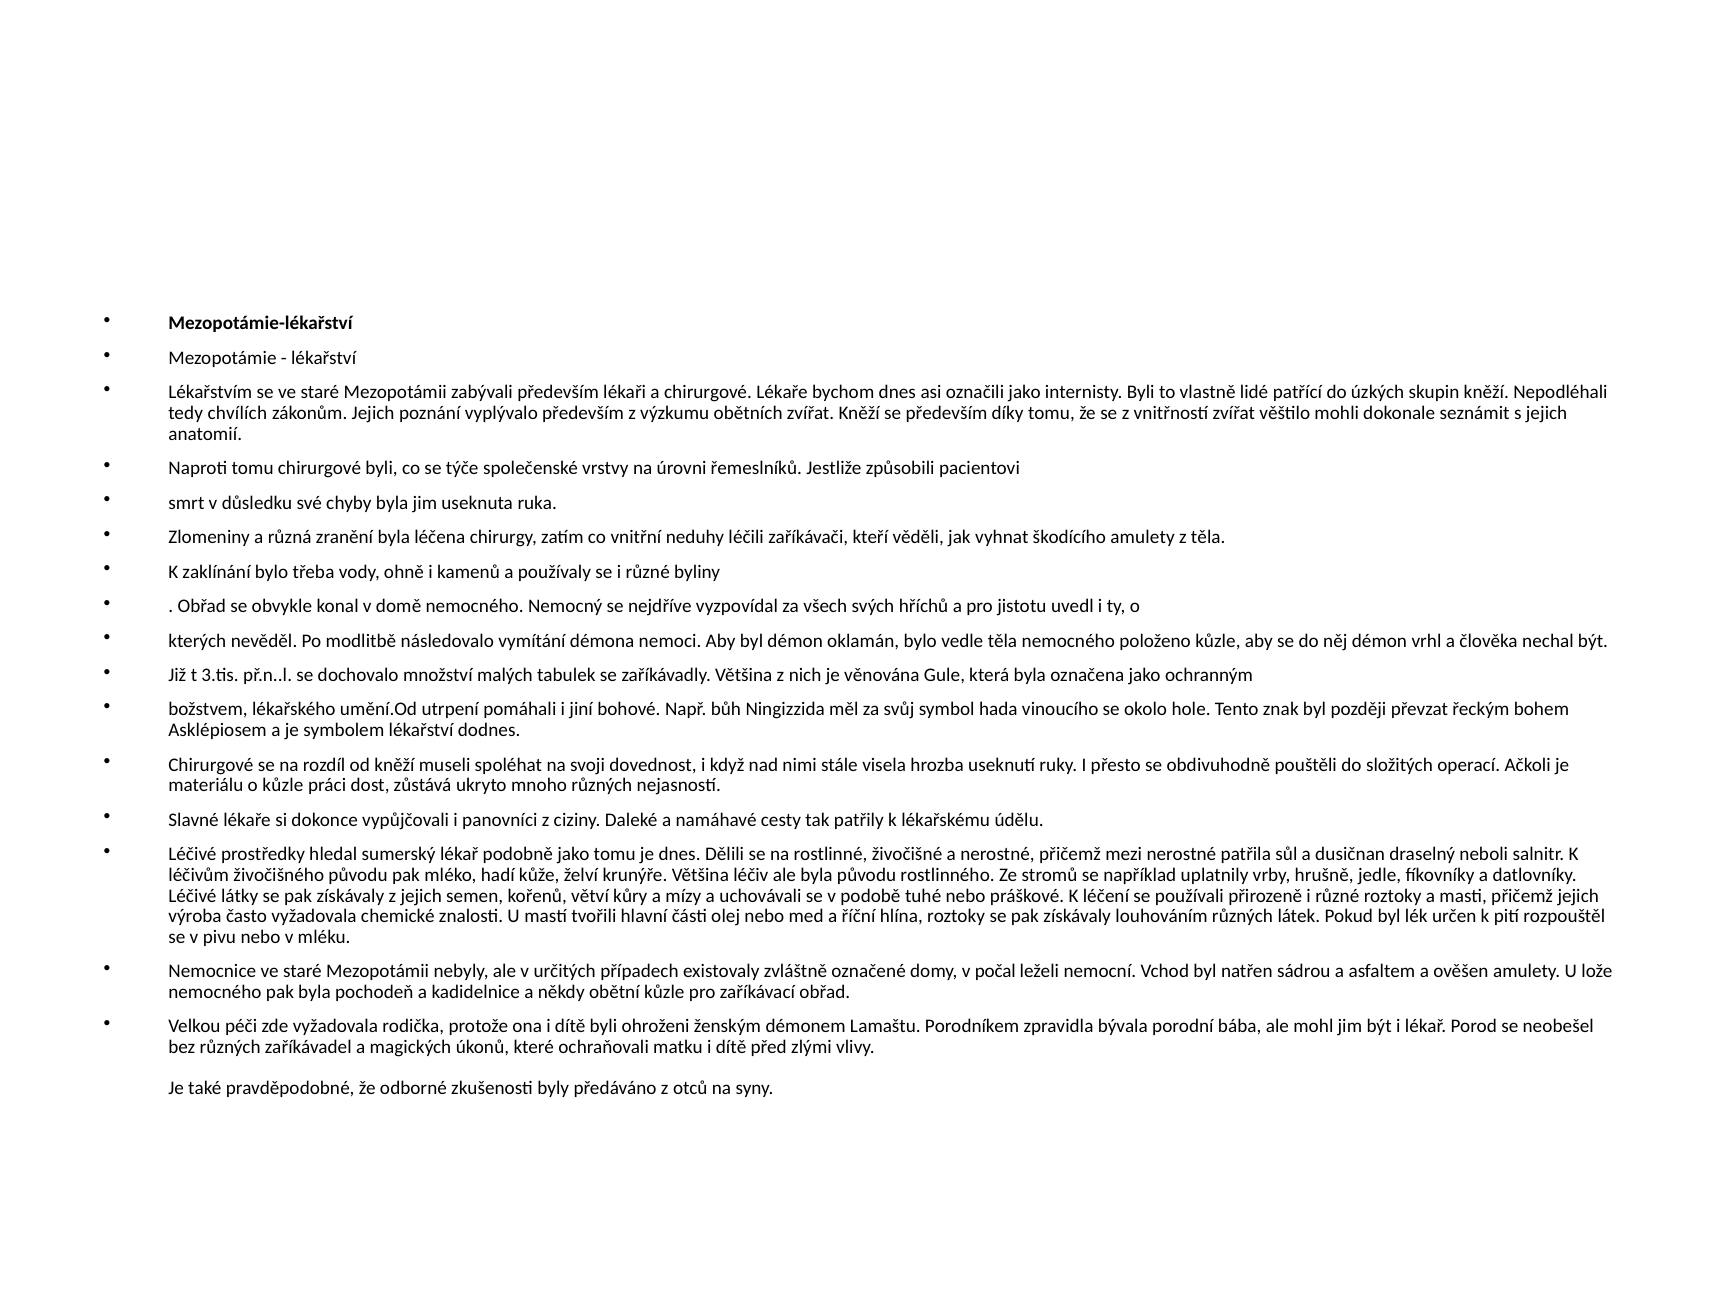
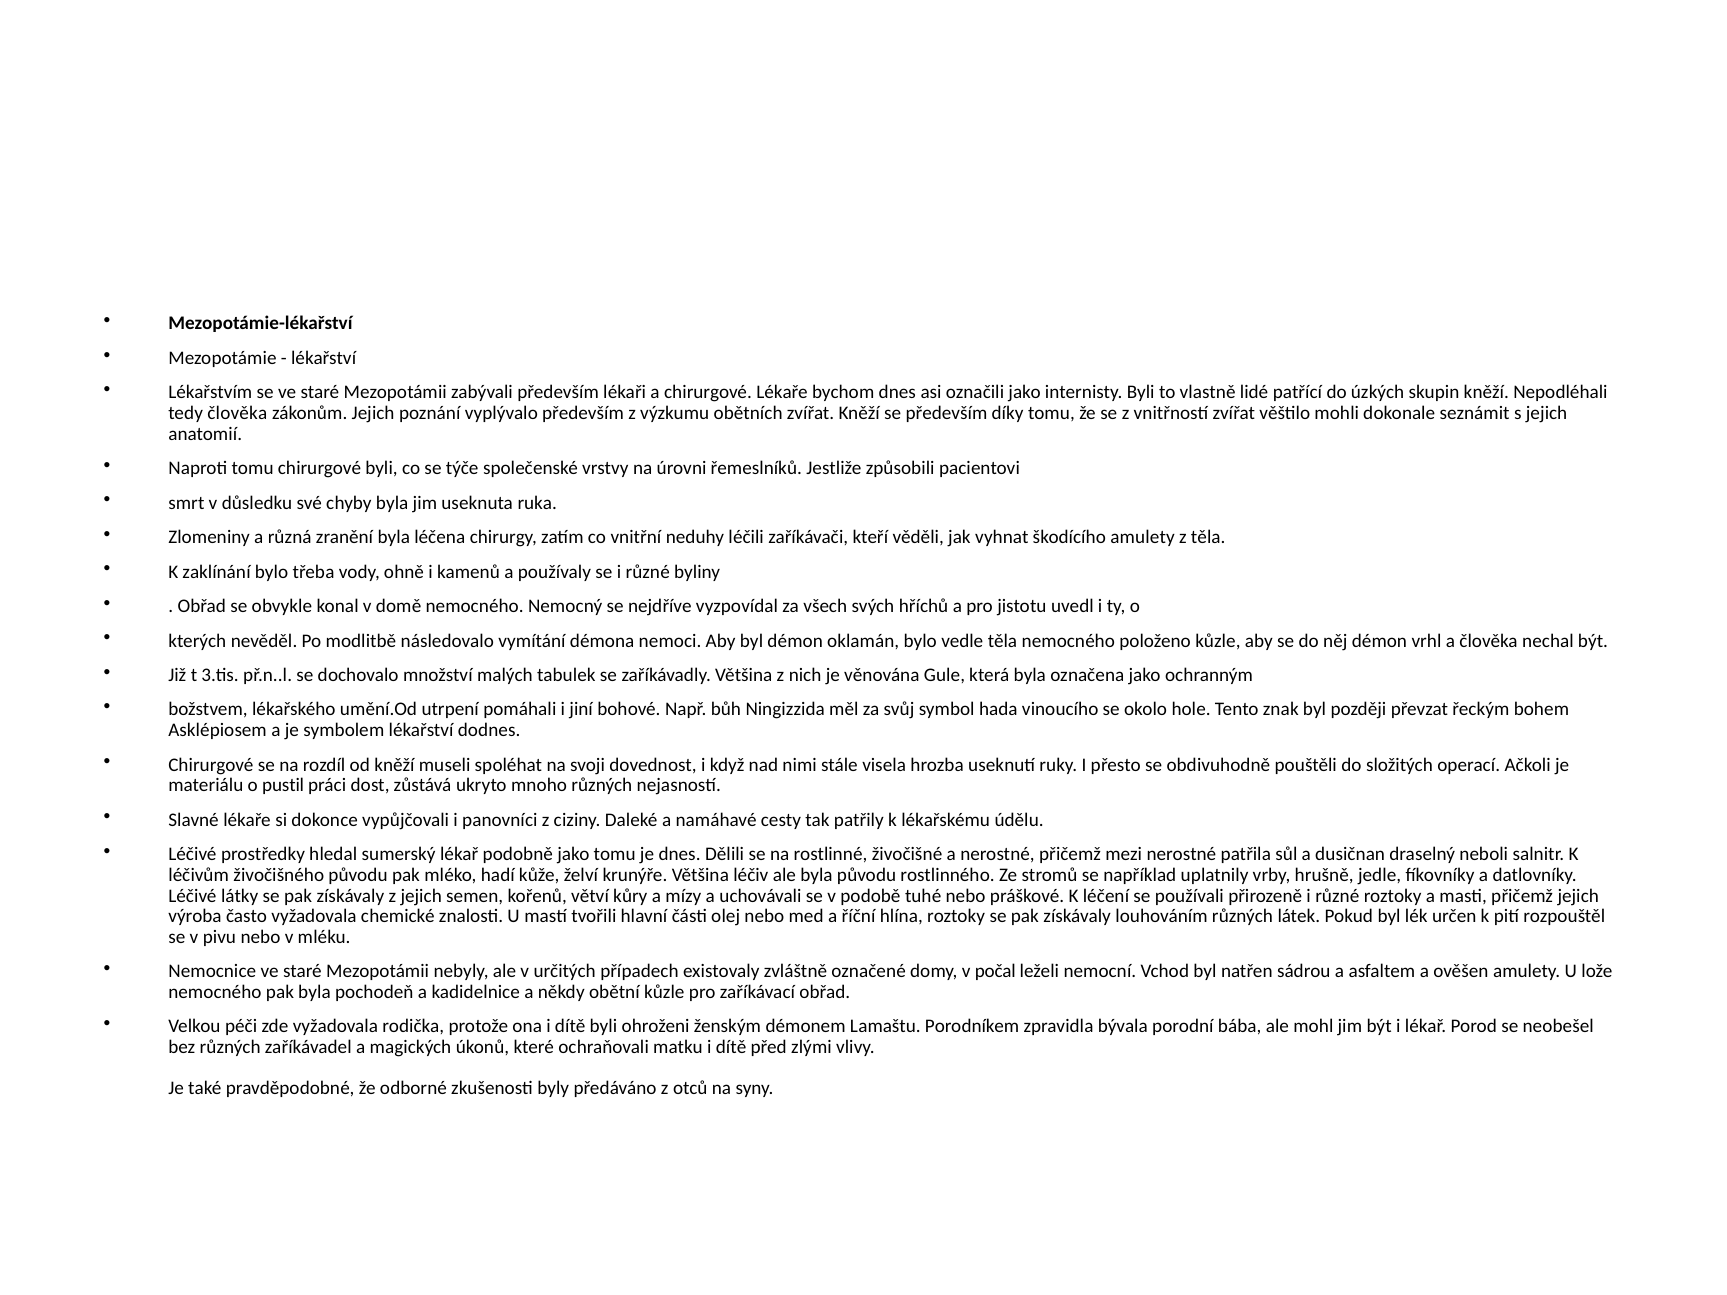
tedy chvílích: chvílích -> člověka (237, 413)
o kůzle: kůzle -> pustil (283, 786)
